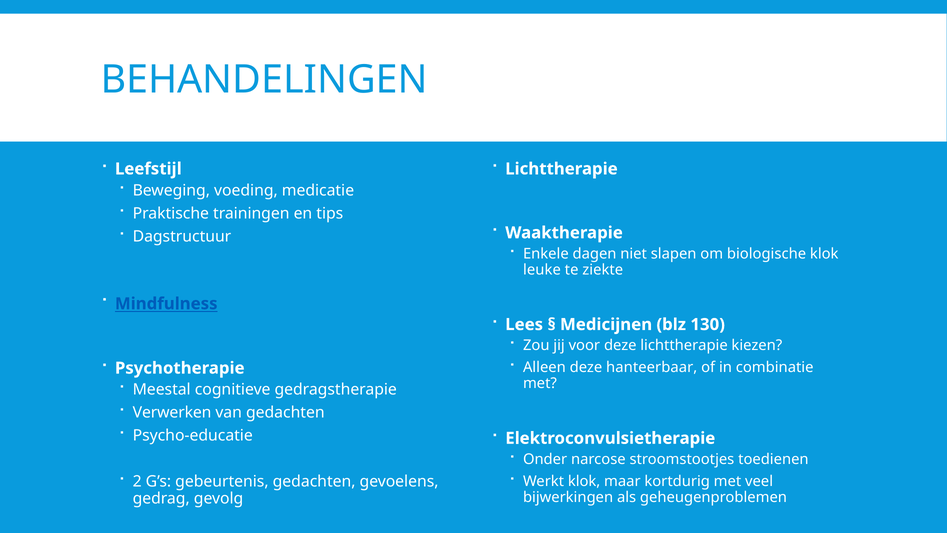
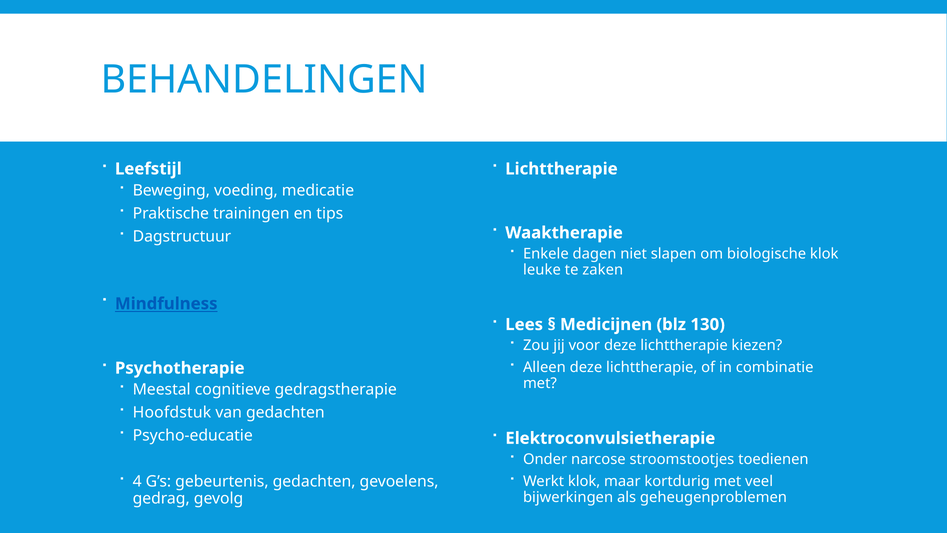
ziekte: ziekte -> zaken (603, 270)
Alleen deze hanteerbaar: hanteerbaar -> lichttherapie (652, 367)
Verwerken: Verwerken -> Hoofdstuk (172, 412)
2: 2 -> 4 (137, 481)
